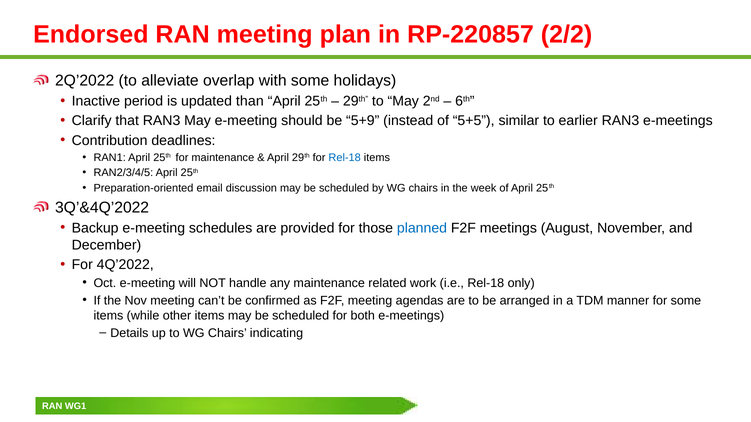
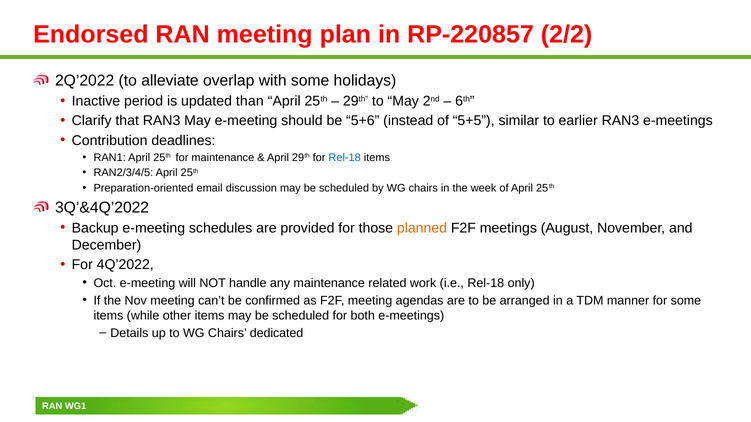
5+9: 5+9 -> 5+6 (363, 121)
planned colour: blue -> orange (422, 228)
indicating: indicating -> dedicated (277, 333)
